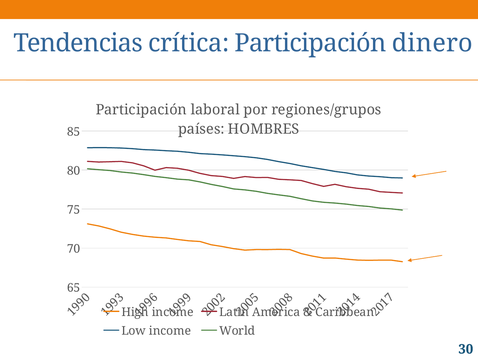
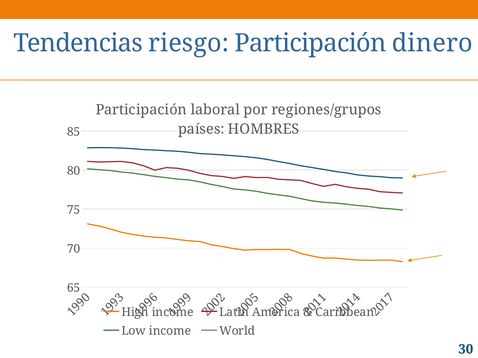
crítica: crítica -> riesgo (189, 43)
